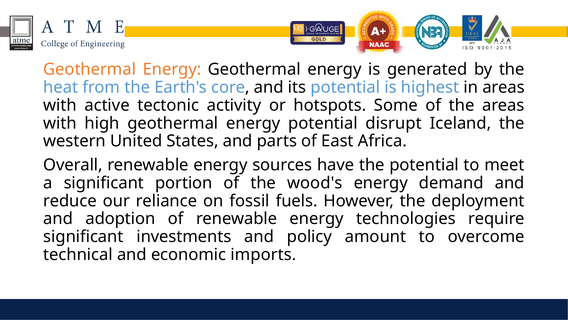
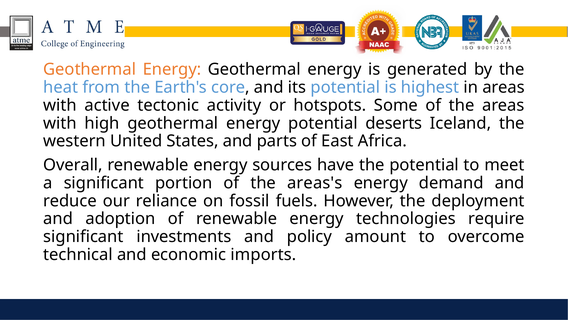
disrupt: disrupt -> deserts (394, 123)
wood's: wood's -> areas's (315, 183)
